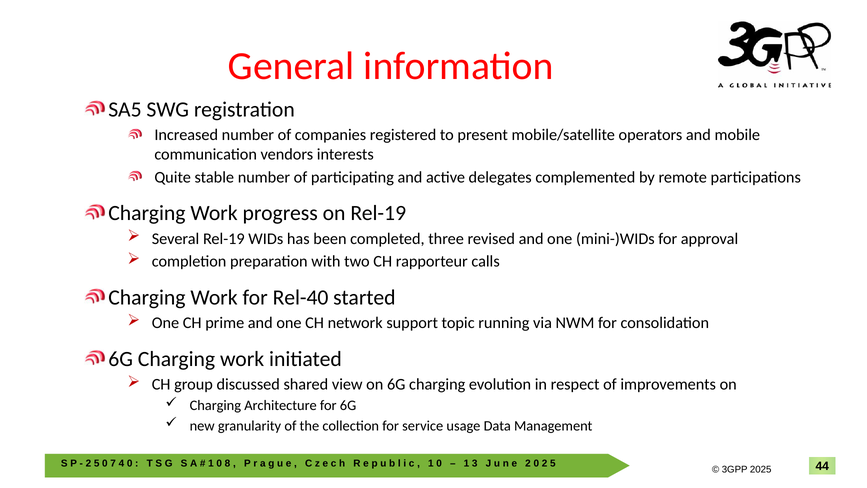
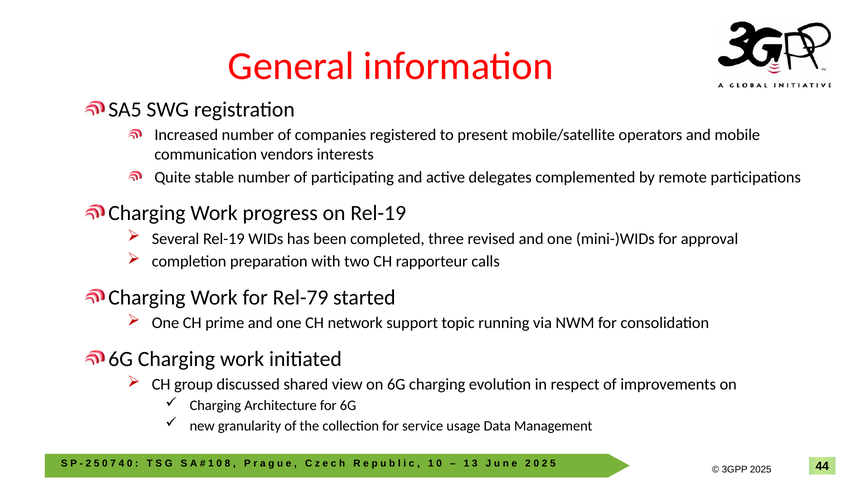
Rel-40: Rel-40 -> Rel-79 (301, 297)
